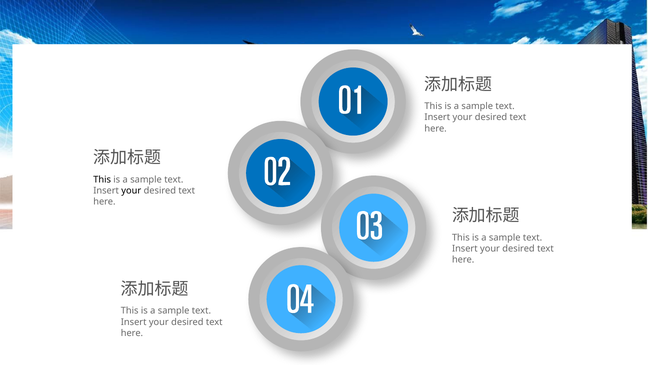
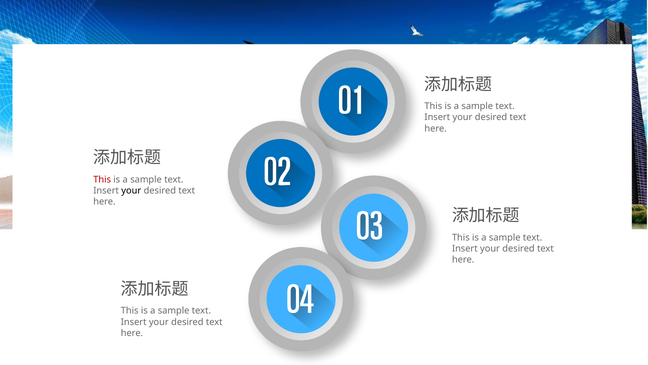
This colour: black -> red (102, 179)
